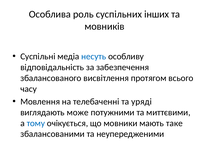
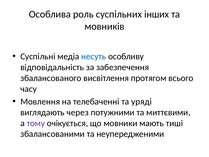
може: може -> через (78, 112)
тому colour: blue -> purple (36, 123)
таке: таке -> тиші (174, 123)
